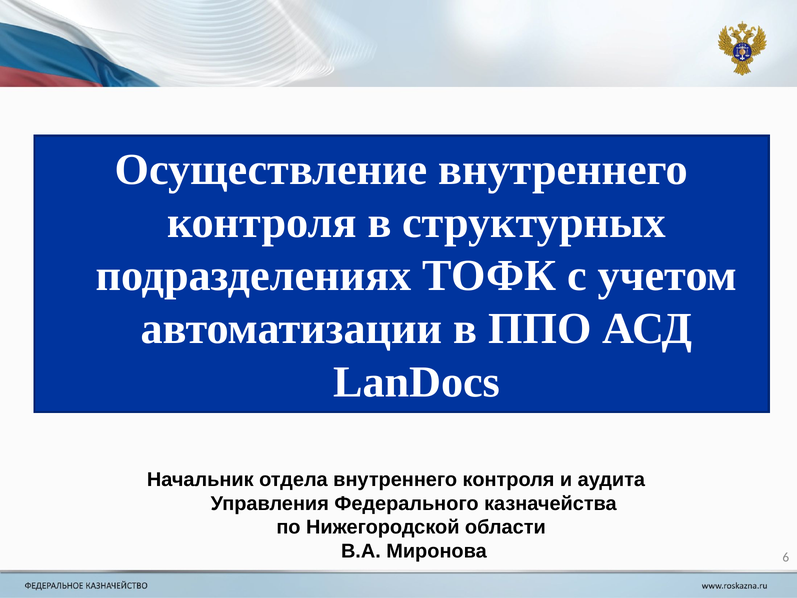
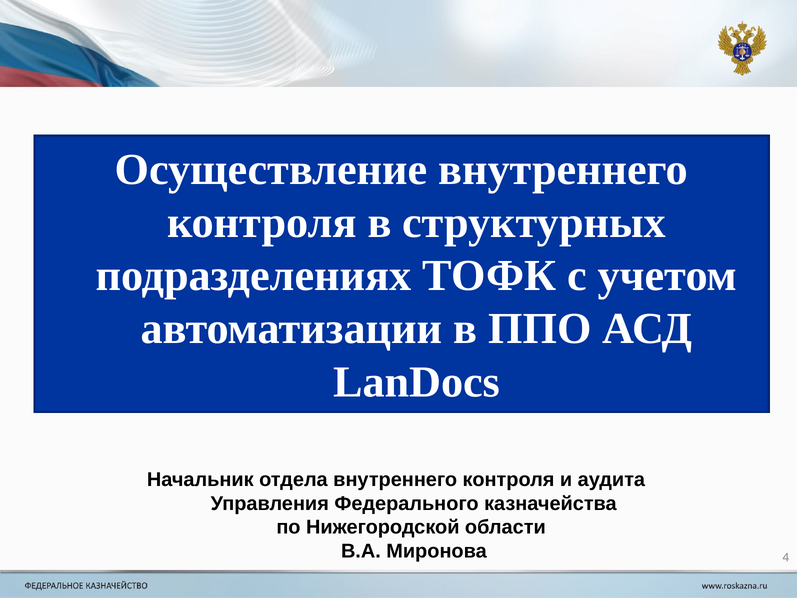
6: 6 -> 4 (786, 557)
